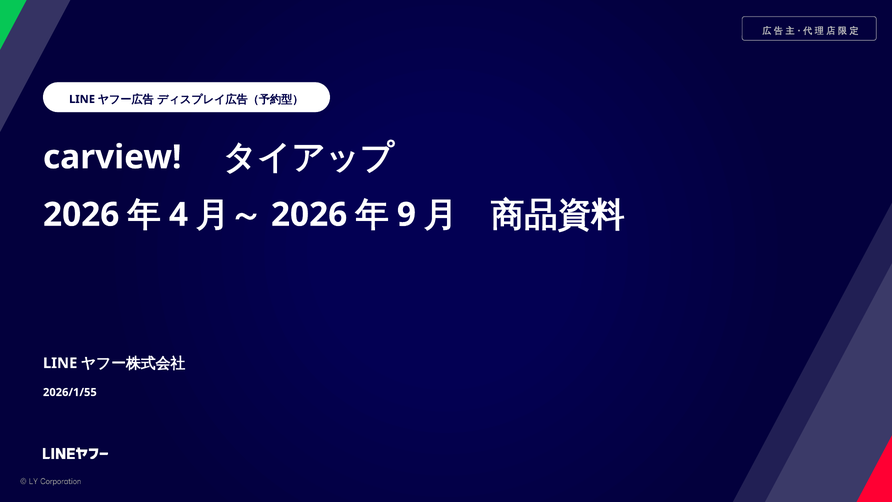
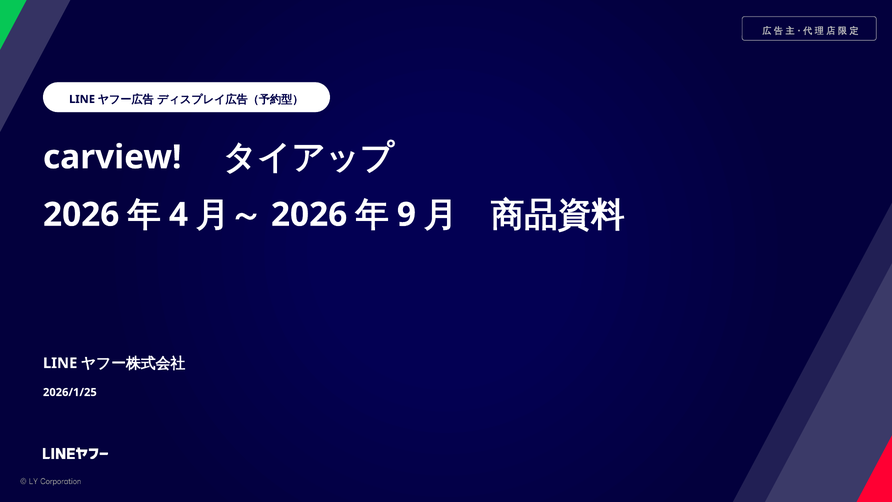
2026/1/55: 2026/1/55 -> 2026/1/25 (70, 392)
